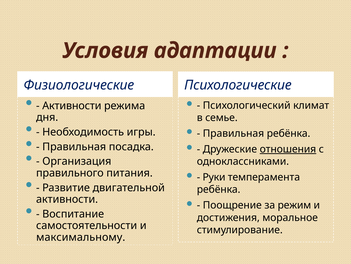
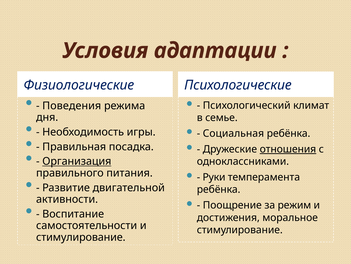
Активности: Активности -> Поведения (72, 105)
Правильная: Правильная -> Социальная (233, 133)
Организация underline: none -> present (77, 161)
максимальному: максимальному -> стимулирование (81, 237)
